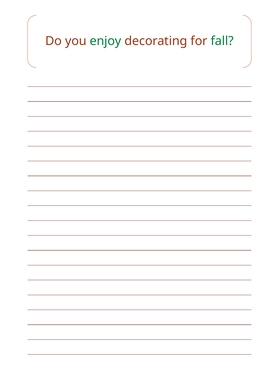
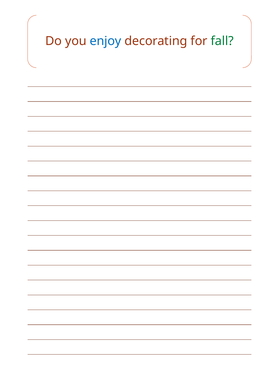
enjoy colour: green -> blue (106, 41)
